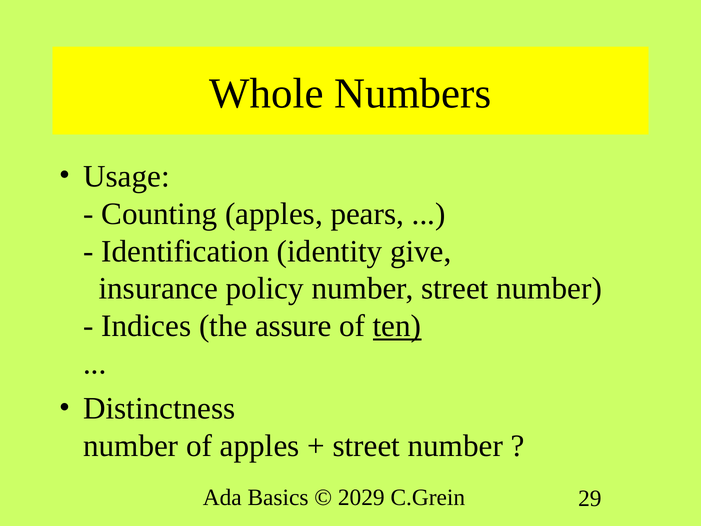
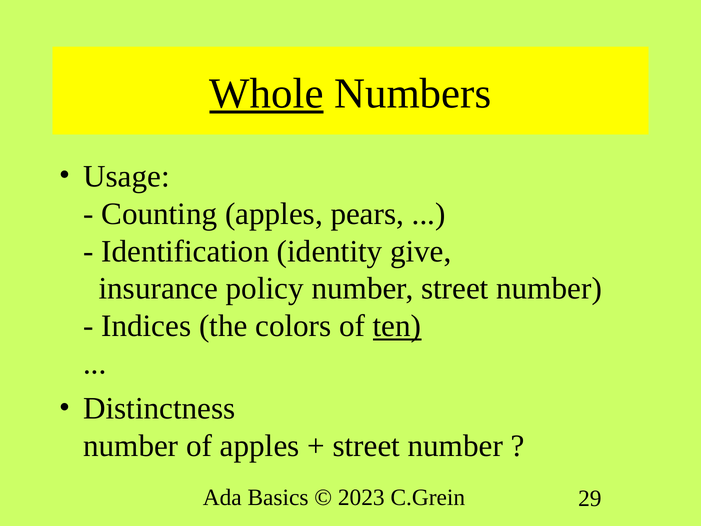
Whole underline: none -> present (266, 94)
assure: assure -> colors (293, 326)
2029: 2029 -> 2023 (361, 497)
